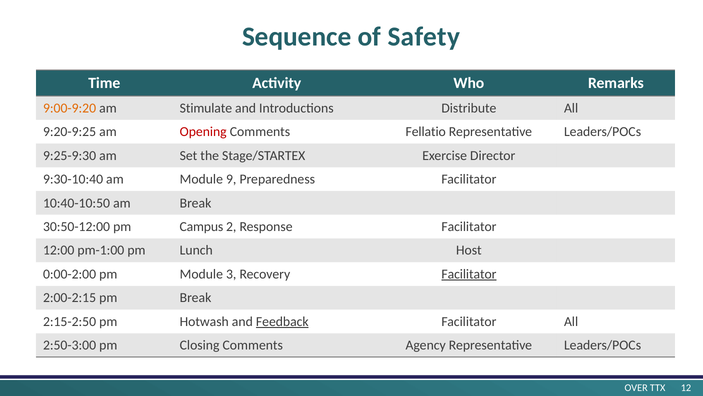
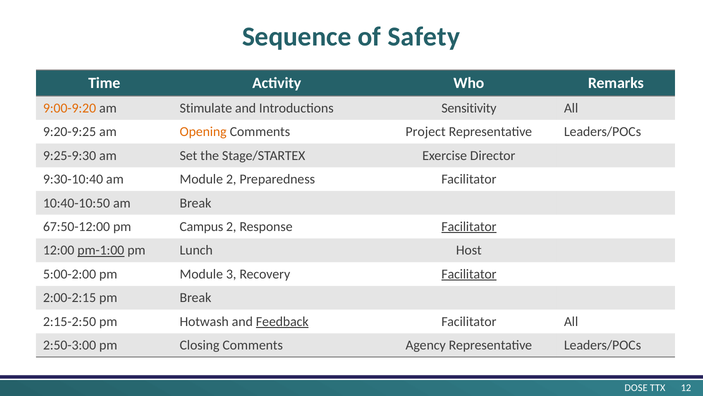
Distribute: Distribute -> Sensitivity (469, 108)
Opening colour: red -> orange (203, 132)
Fellatio: Fellatio -> Project (426, 132)
Module 9: 9 -> 2 (231, 179)
30:50-12:00: 30:50-12:00 -> 67:50-12:00 (76, 226)
Facilitator underline: none -> present (469, 226)
pm-1:00 underline: none -> present (101, 250)
0:00-2:00: 0:00-2:00 -> 5:00-2:00 (70, 274)
OVER: OVER -> DOSE (636, 387)
